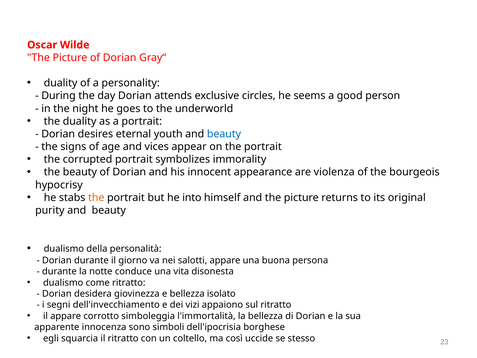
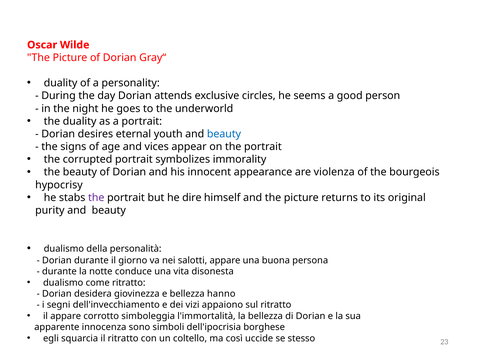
the colour: orange -> purple (96, 197)
into: into -> dire (192, 197)
isolato: isolato -> hanno (221, 294)
